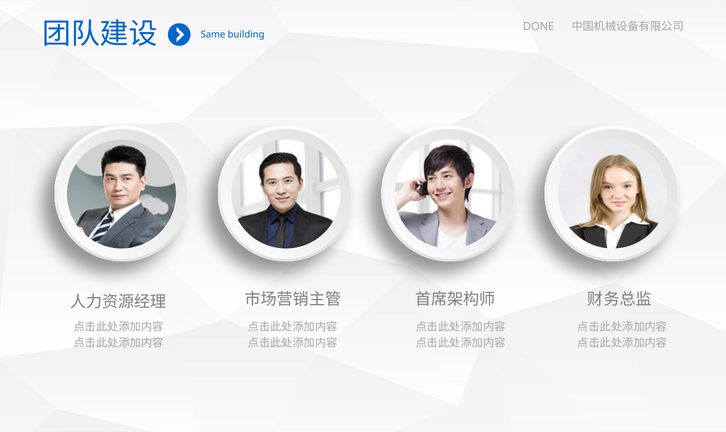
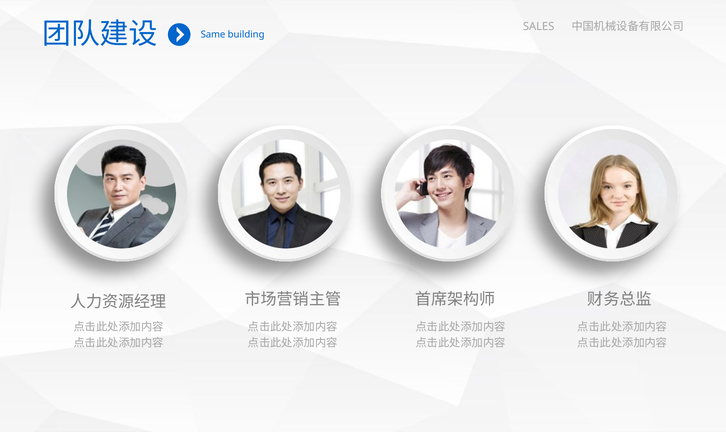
DONE: DONE -> SALES (539, 27)
